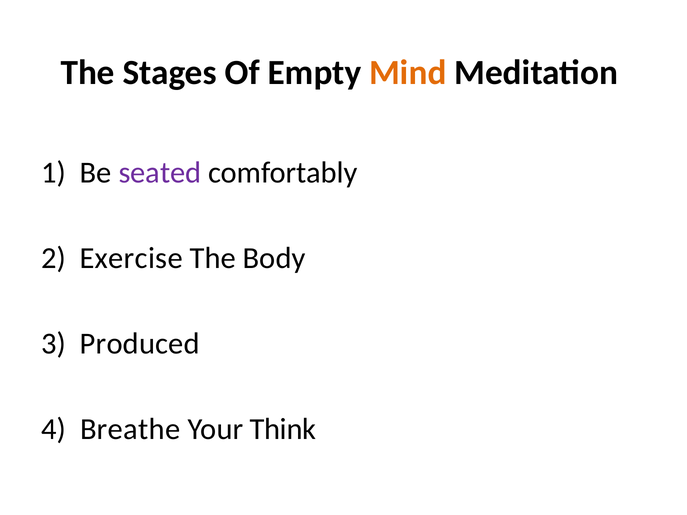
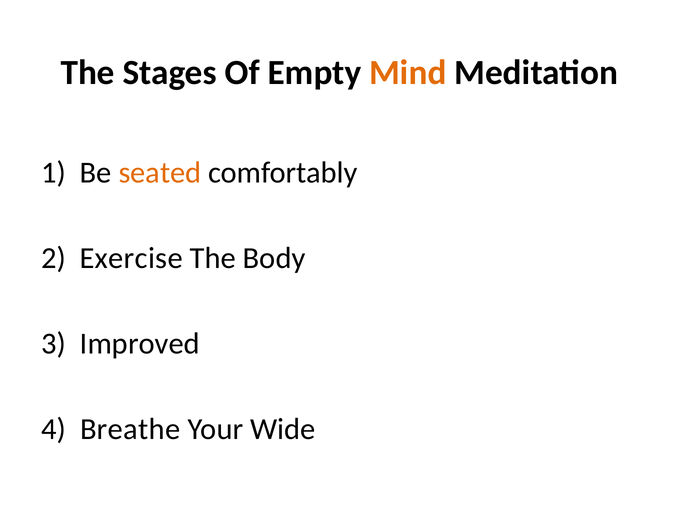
seated colour: purple -> orange (160, 173)
Produced: Produced -> Improved (140, 344)
Think: Think -> Wide (283, 429)
